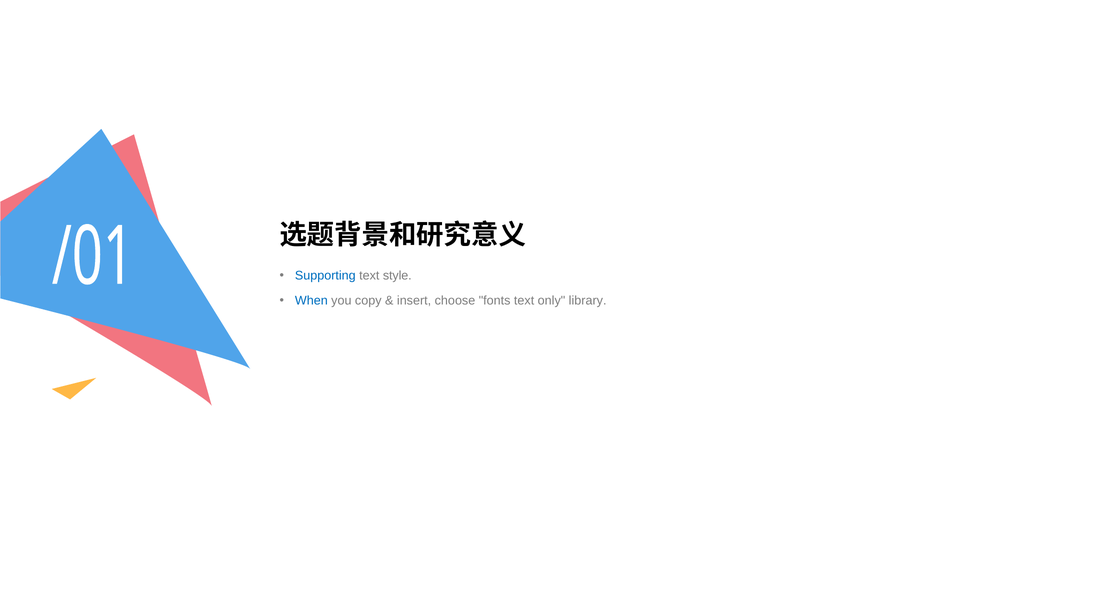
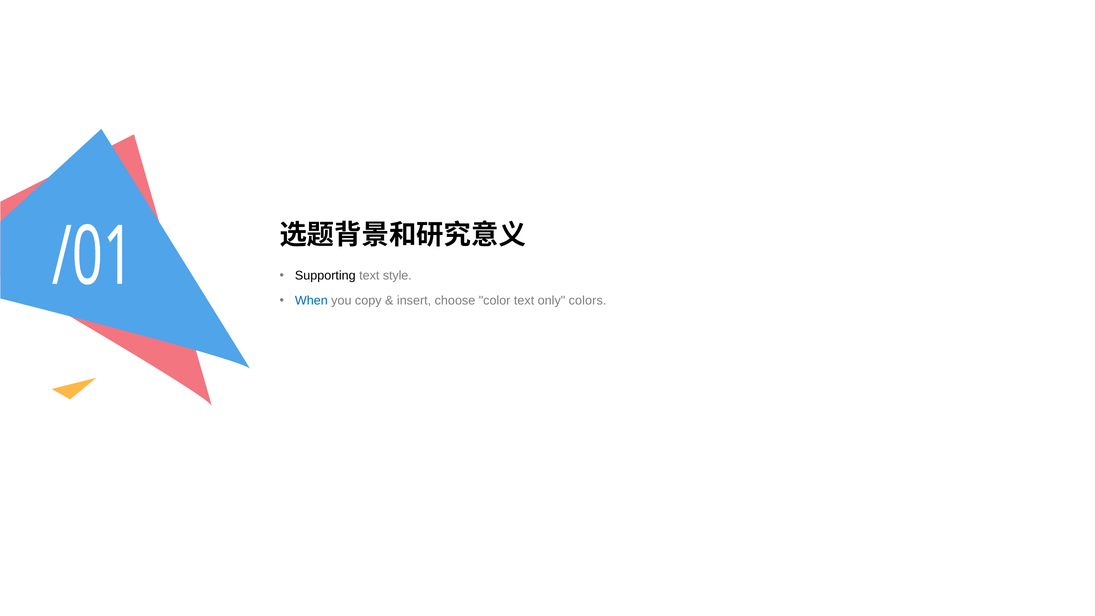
Supporting colour: blue -> black (325, 276)
fonts: fonts -> color (495, 301)
library: library -> colors (588, 301)
